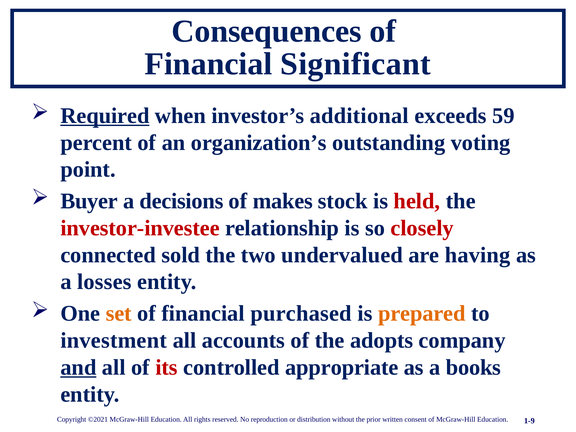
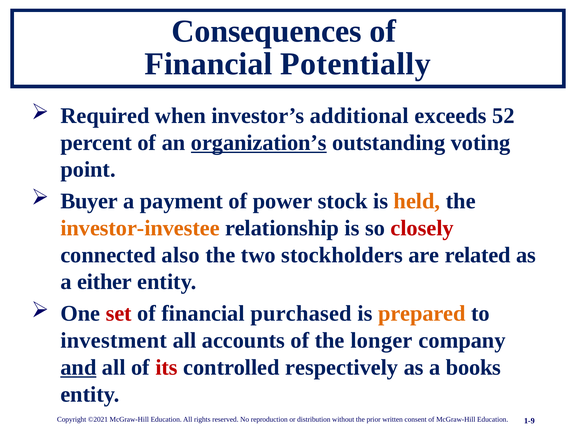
Significant: Significant -> Potentially (356, 64)
Required underline: present -> none (105, 116)
59: 59 -> 52 (503, 116)
organization’s underline: none -> present (259, 143)
decisions: decisions -> payment (181, 201)
makes: makes -> power (283, 201)
held colour: red -> orange (417, 201)
investor-investee colour: red -> orange (140, 228)
sold: sold -> also (181, 255)
undervalued: undervalued -> stockholders (342, 255)
having: having -> related (478, 255)
losses: losses -> either (105, 282)
set colour: orange -> red (119, 314)
adopts: adopts -> longer (381, 340)
appropriate: appropriate -> respectively (342, 367)
